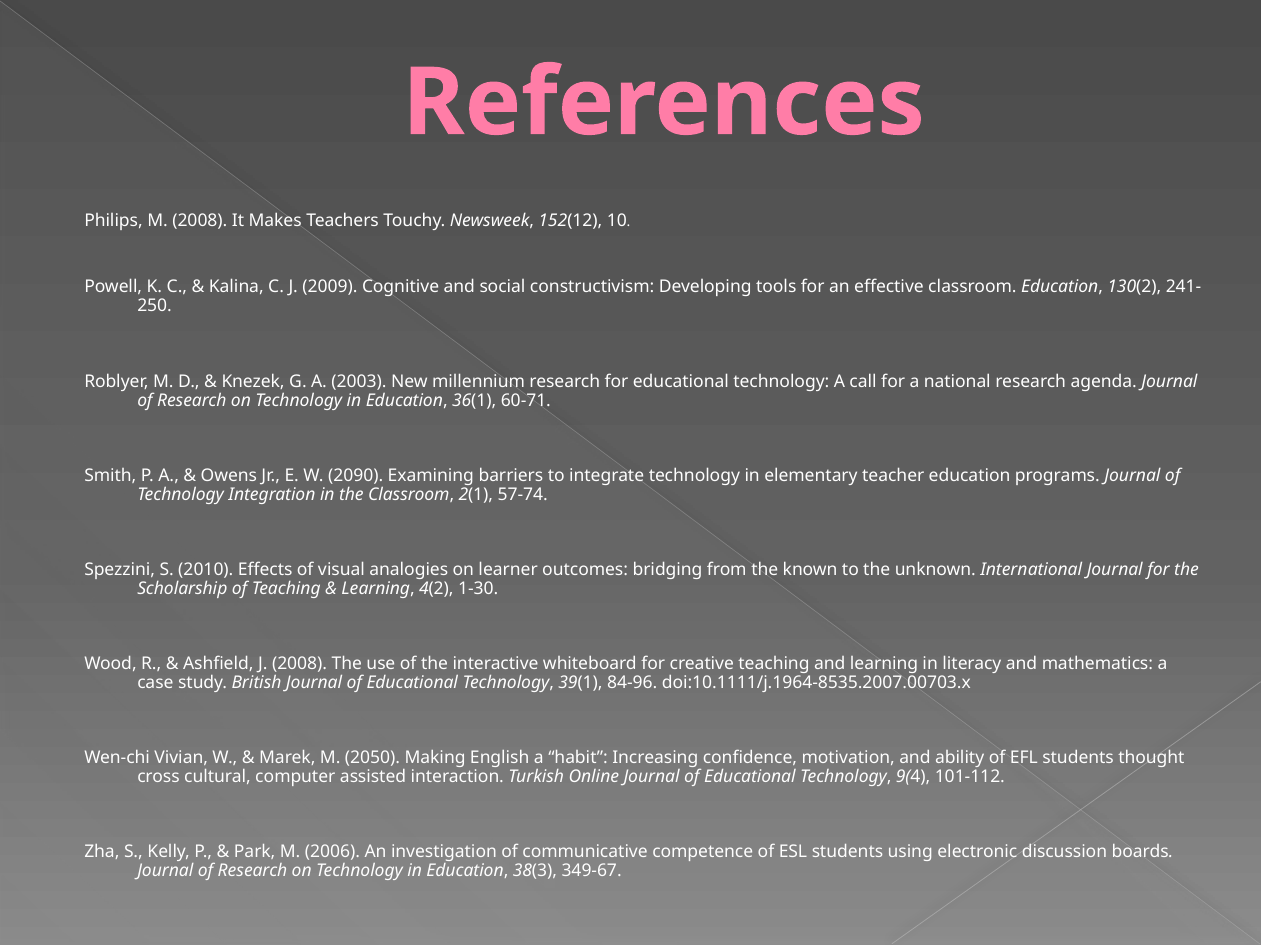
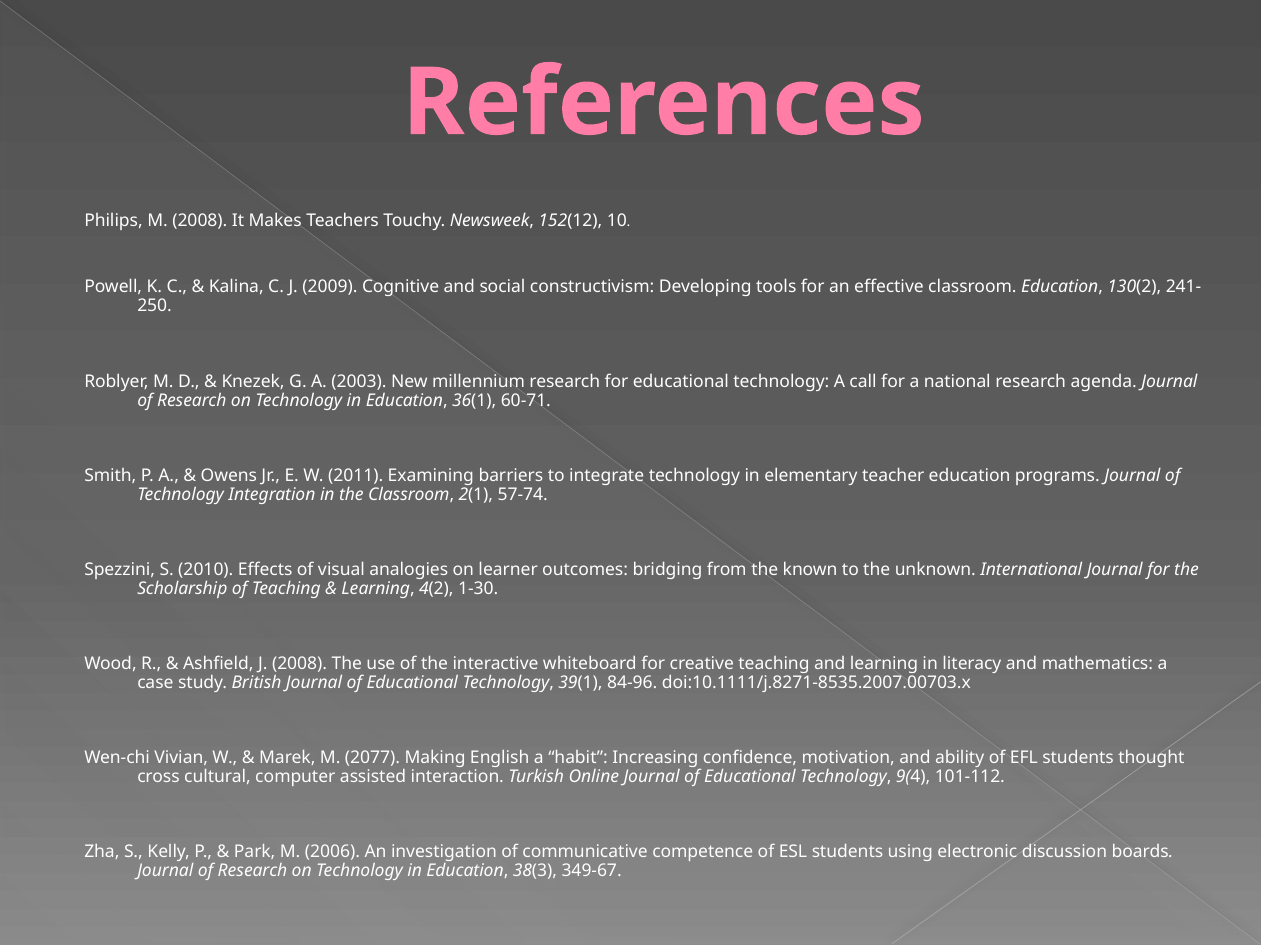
2090: 2090 -> 2011 (356, 476)
doi:10.1111/j.1964-8535.2007.00703.x: doi:10.1111/j.1964-8535.2007.00703.x -> doi:10.1111/j.8271-8535.2007.00703.x (816, 683)
2050: 2050 -> 2077 (372, 759)
